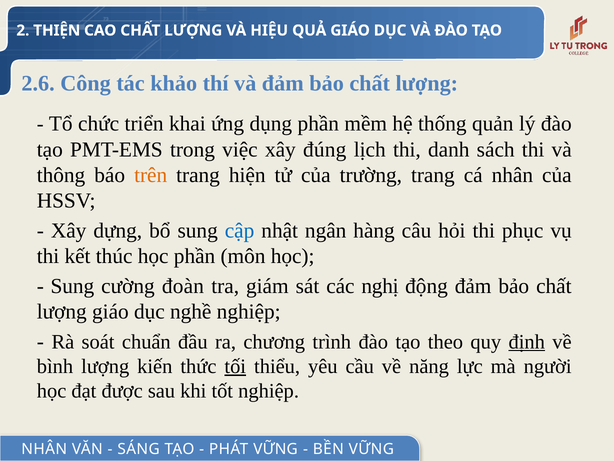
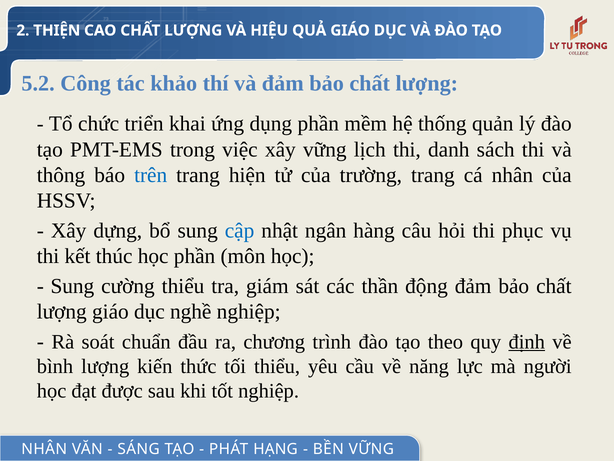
2.6: 2.6 -> 5.2 (38, 83)
xây đúng: đúng -> vững (325, 149)
trên colour: orange -> blue (151, 175)
cường đoàn: đoàn -> thiểu (183, 286)
nghị: nghị -> thần (380, 286)
tối underline: present -> none (235, 366)
VỮNG: VỮNG -> HẠNG (276, 449)
